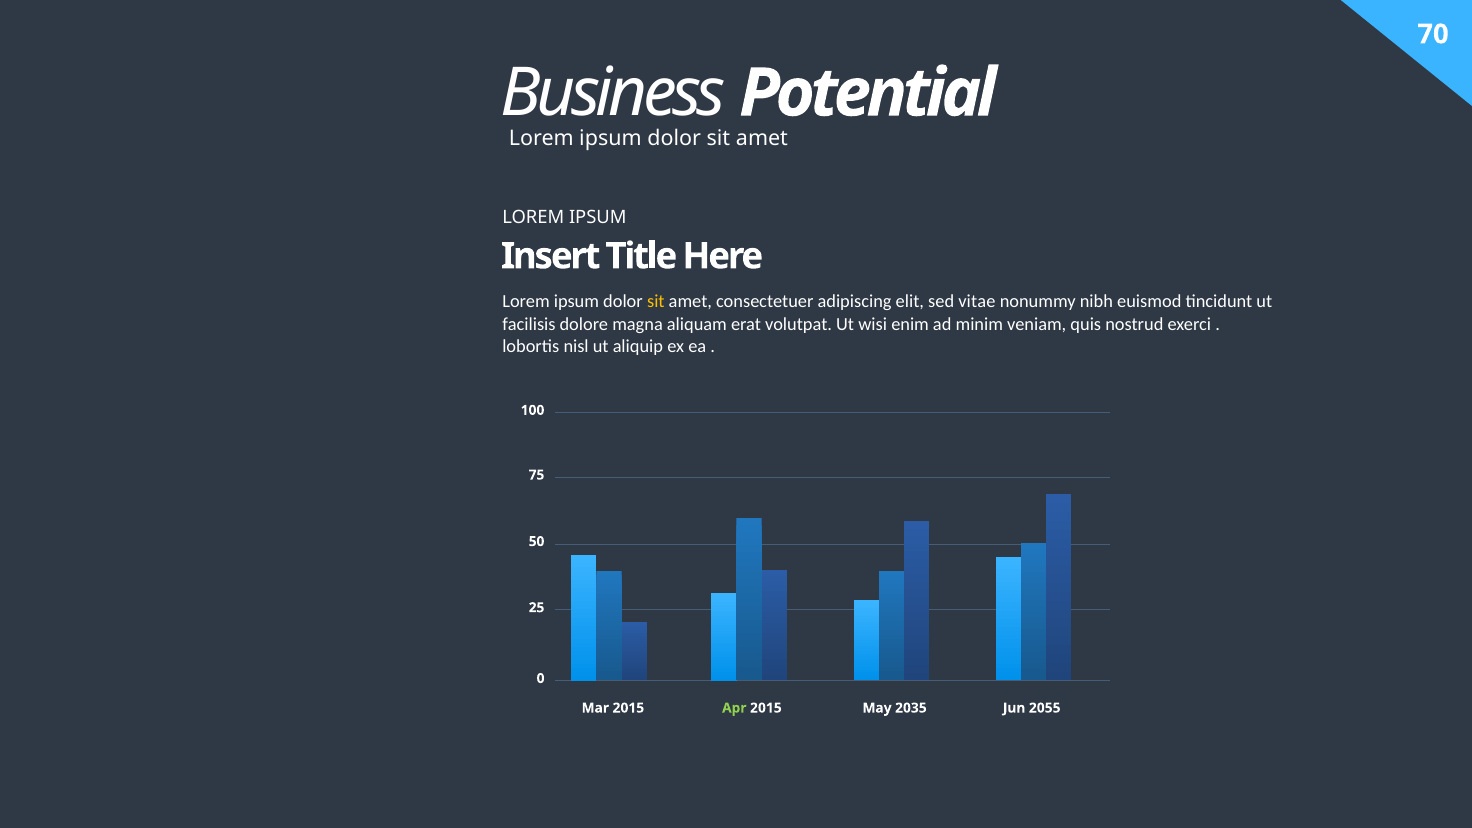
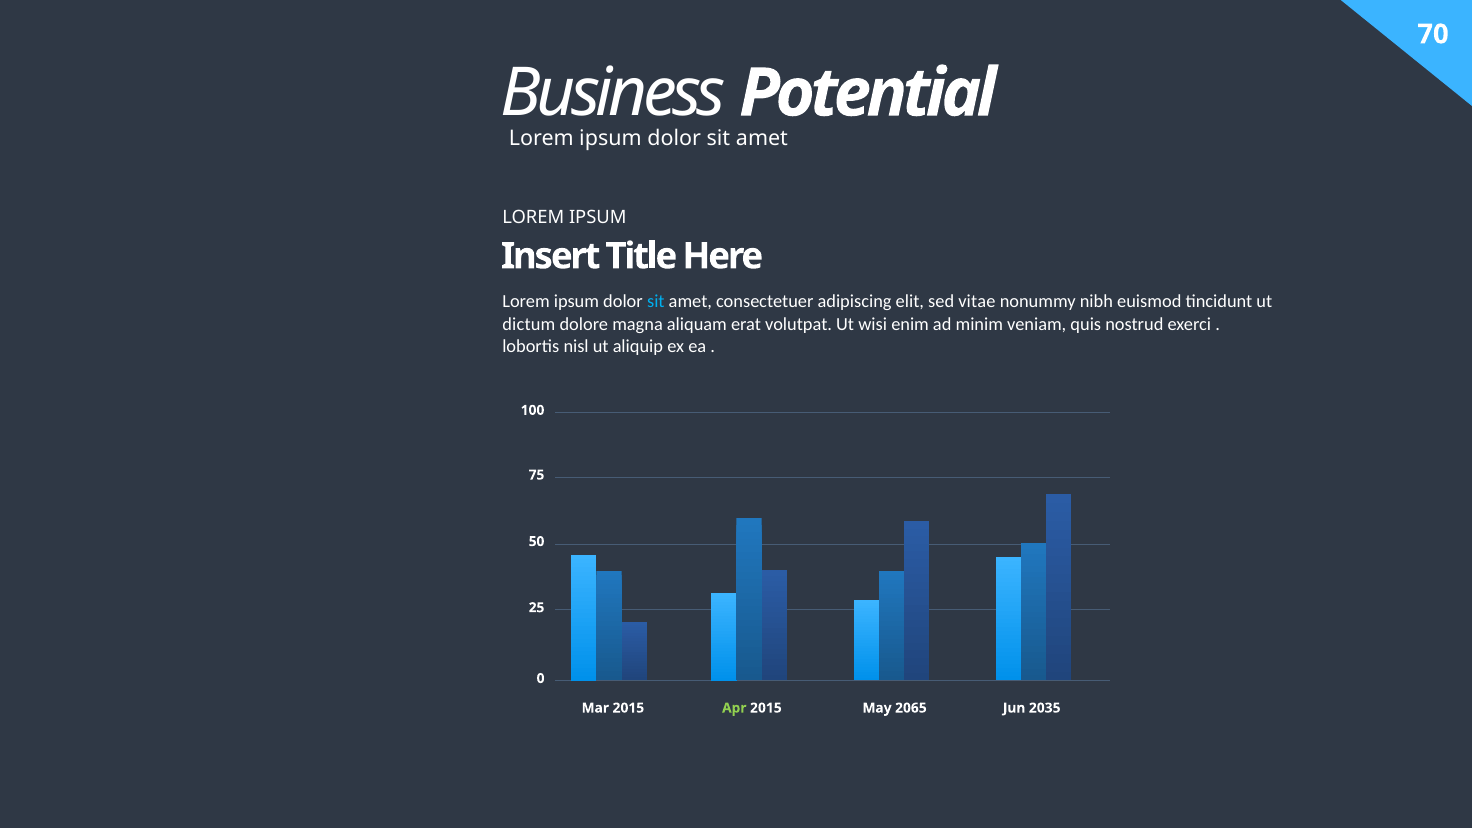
sit colour: yellow -> light blue (656, 302)
facilisis: facilisis -> dictum (529, 324)
2035: 2035 -> 2065 (911, 708)
2055: 2055 -> 2035 (1045, 708)
